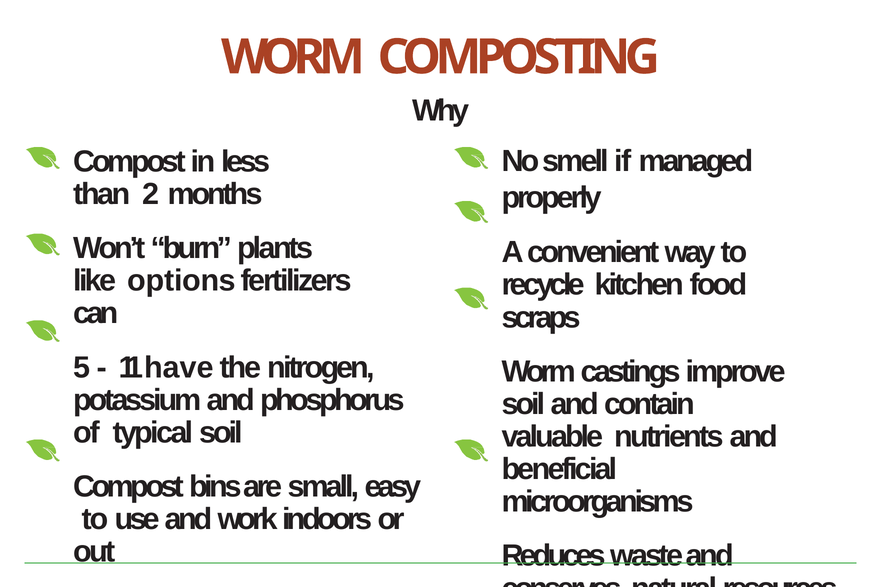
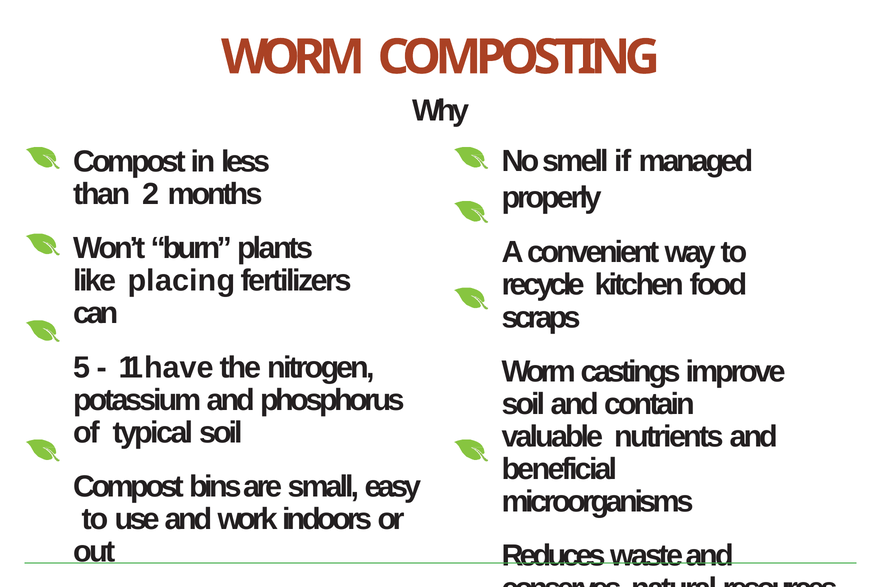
options: options -> placing (181, 281)
